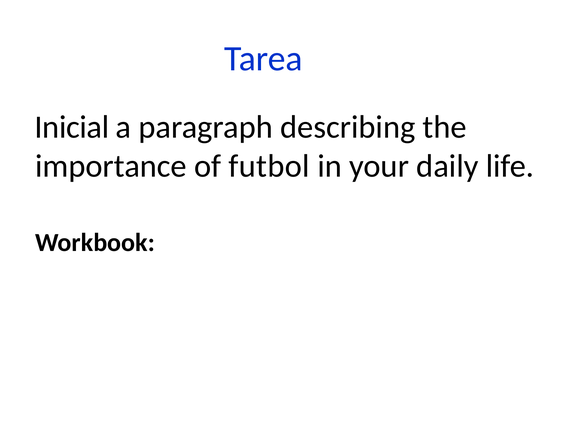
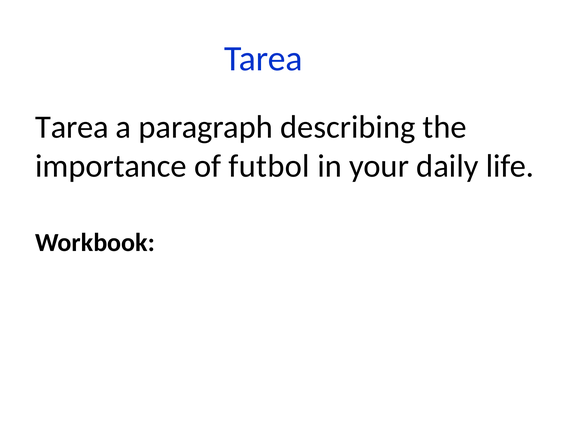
Inicial: Inicial -> Tarea (72, 127)
